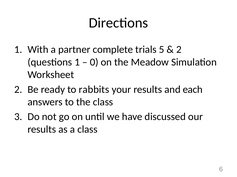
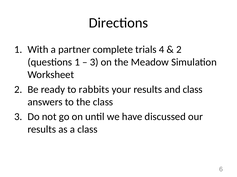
5: 5 -> 4 (162, 50)
0: 0 -> 3 (94, 62)
and each: each -> class (193, 90)
